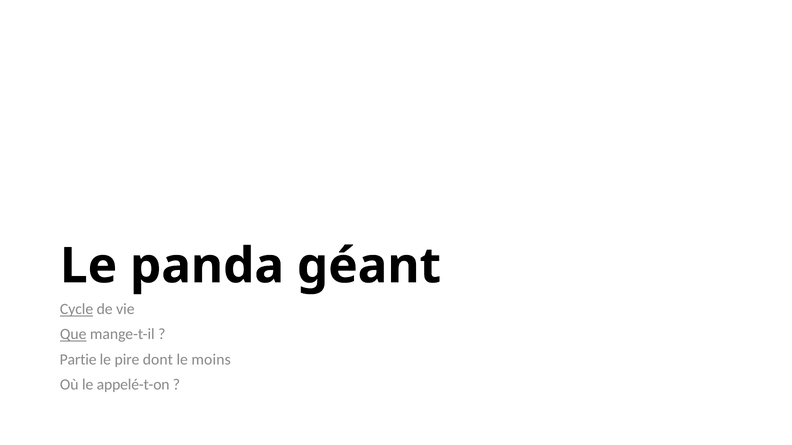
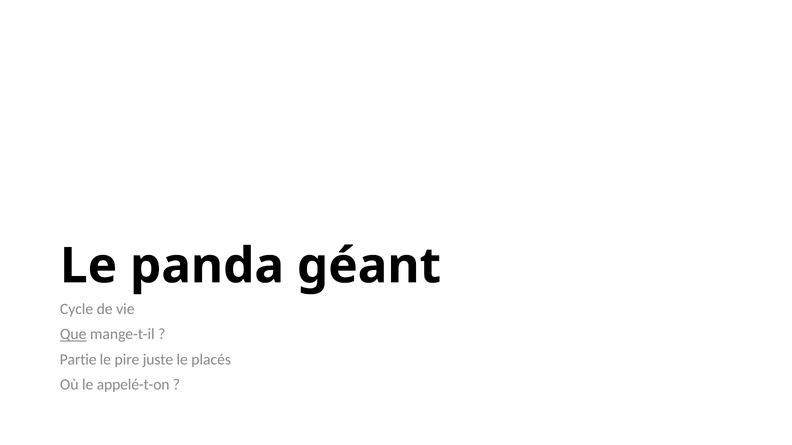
Cycle underline: present -> none (77, 309)
dont: dont -> juste (158, 360)
moins: moins -> placés (211, 360)
